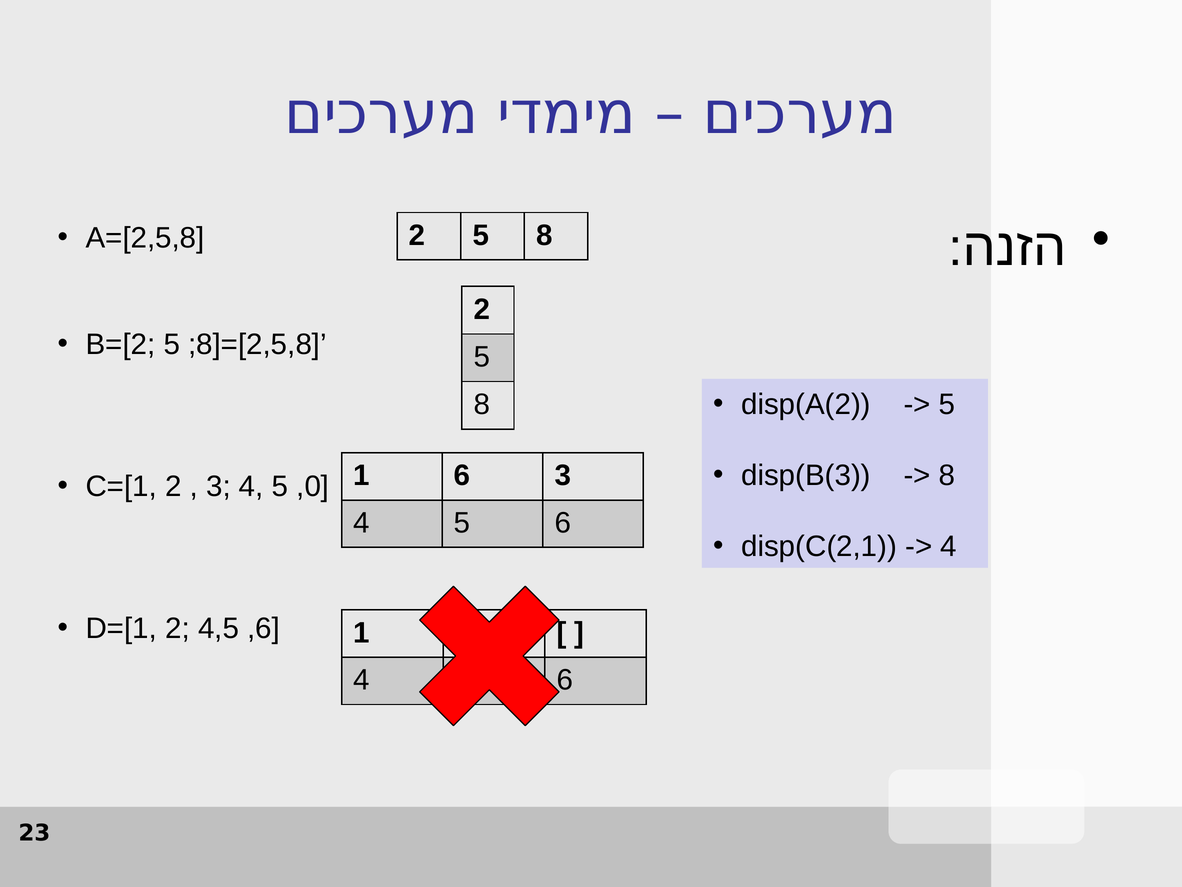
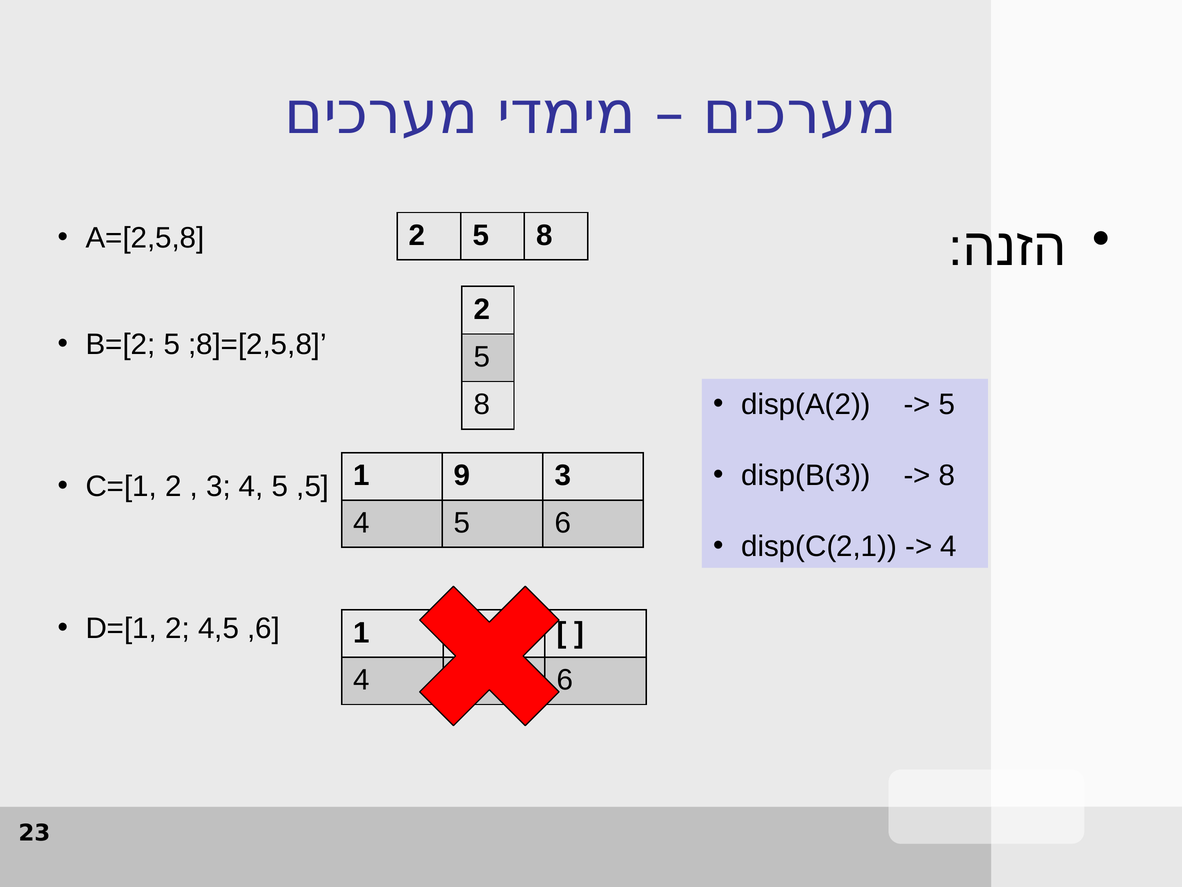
1 6: 6 -> 9 (462, 475)
,0: ,0 -> ,5 (313, 486)
